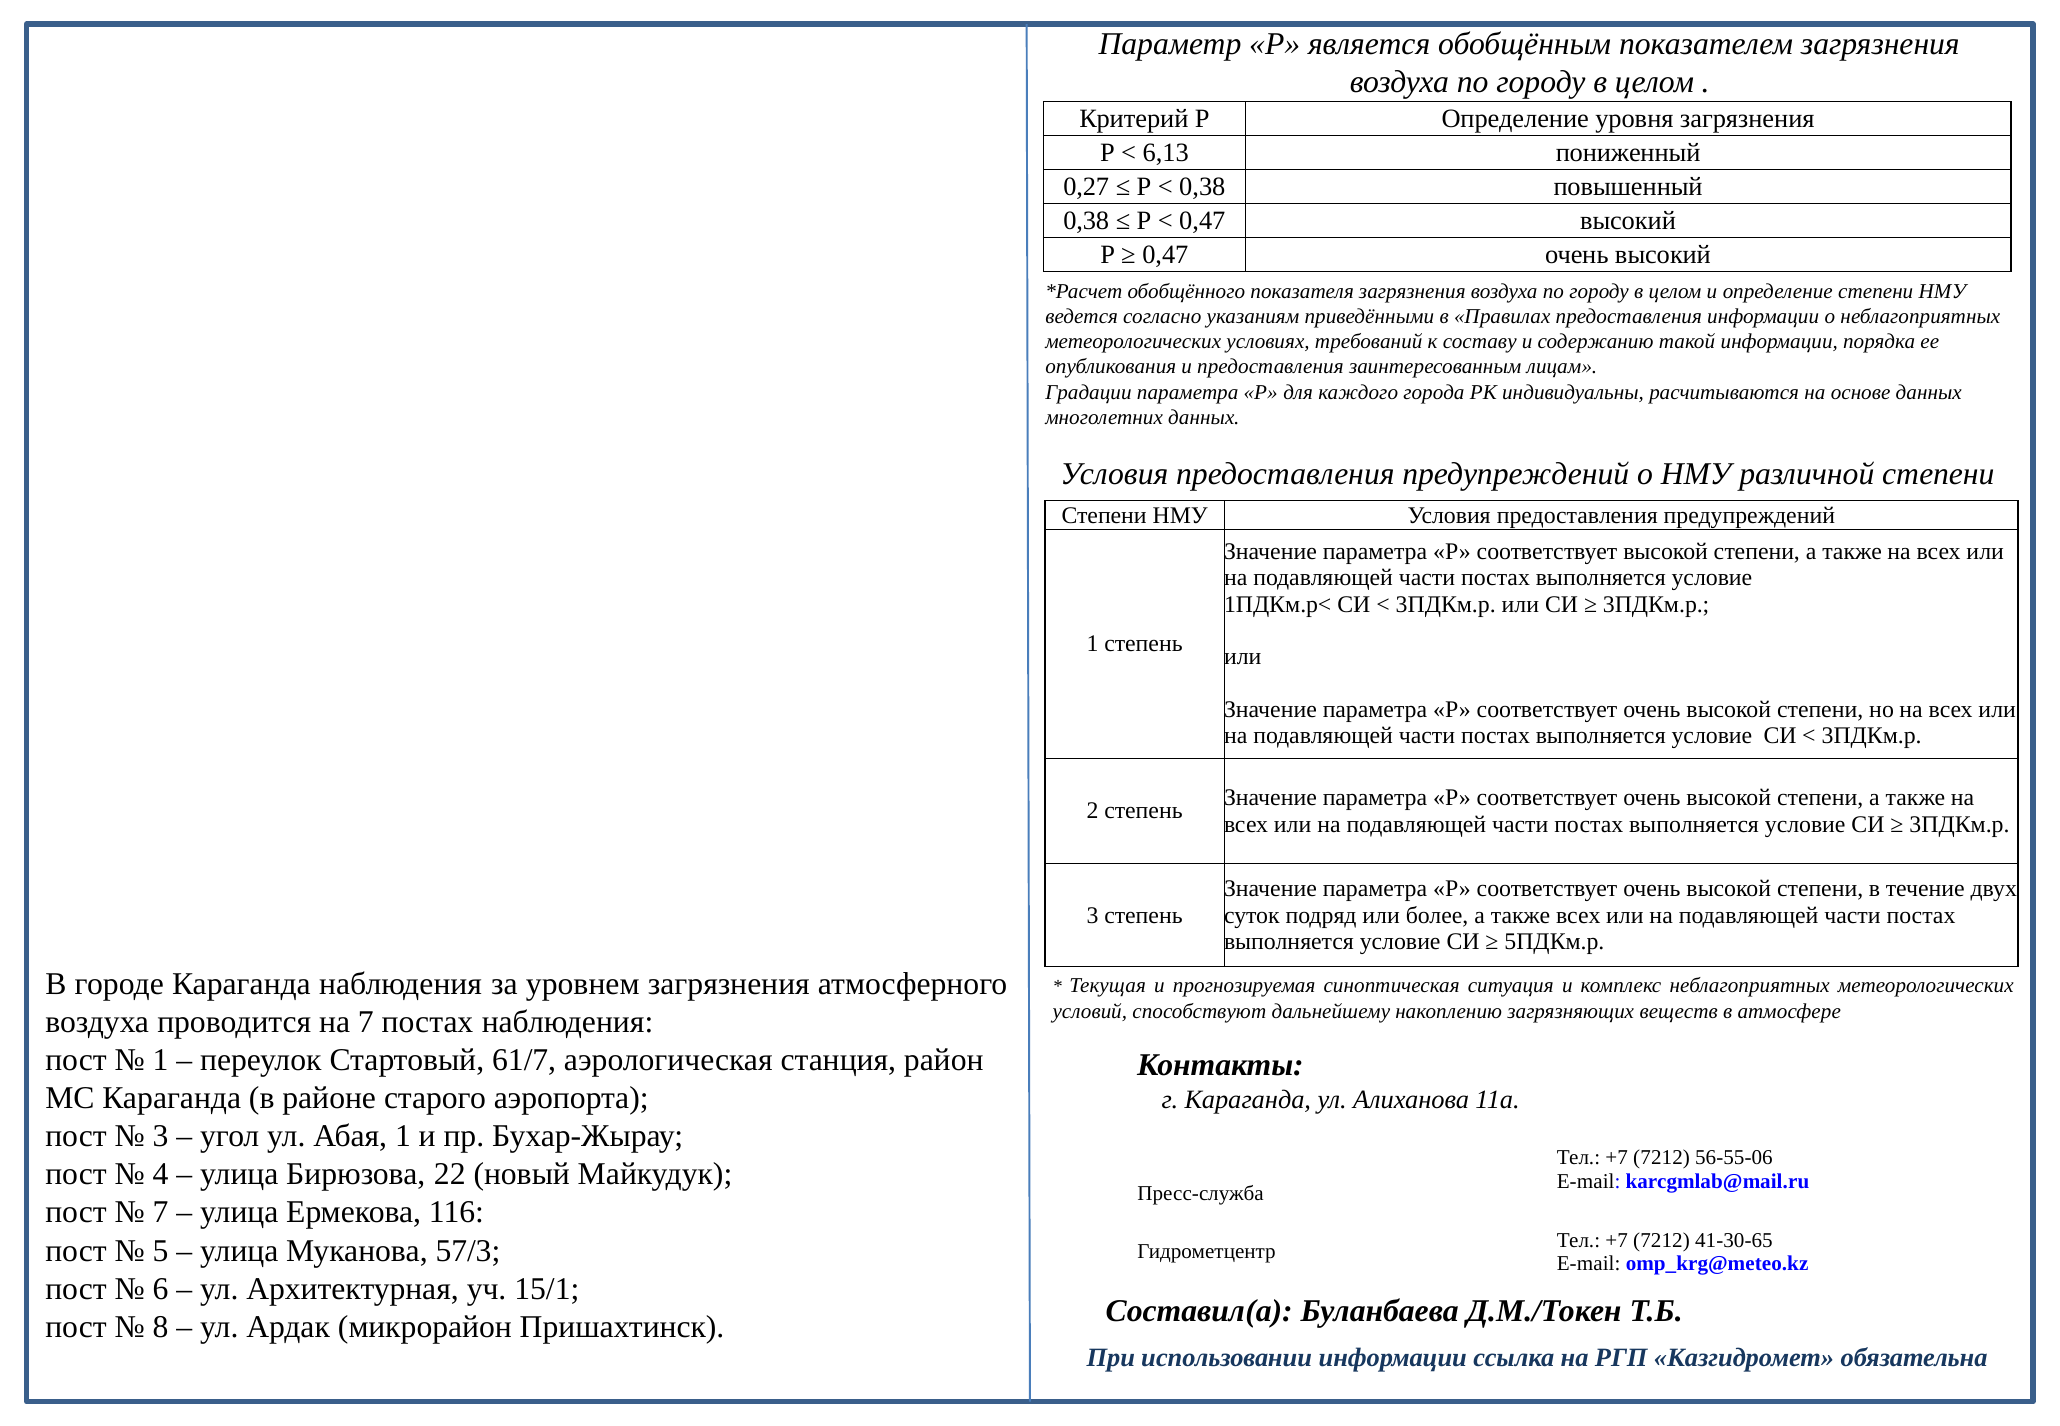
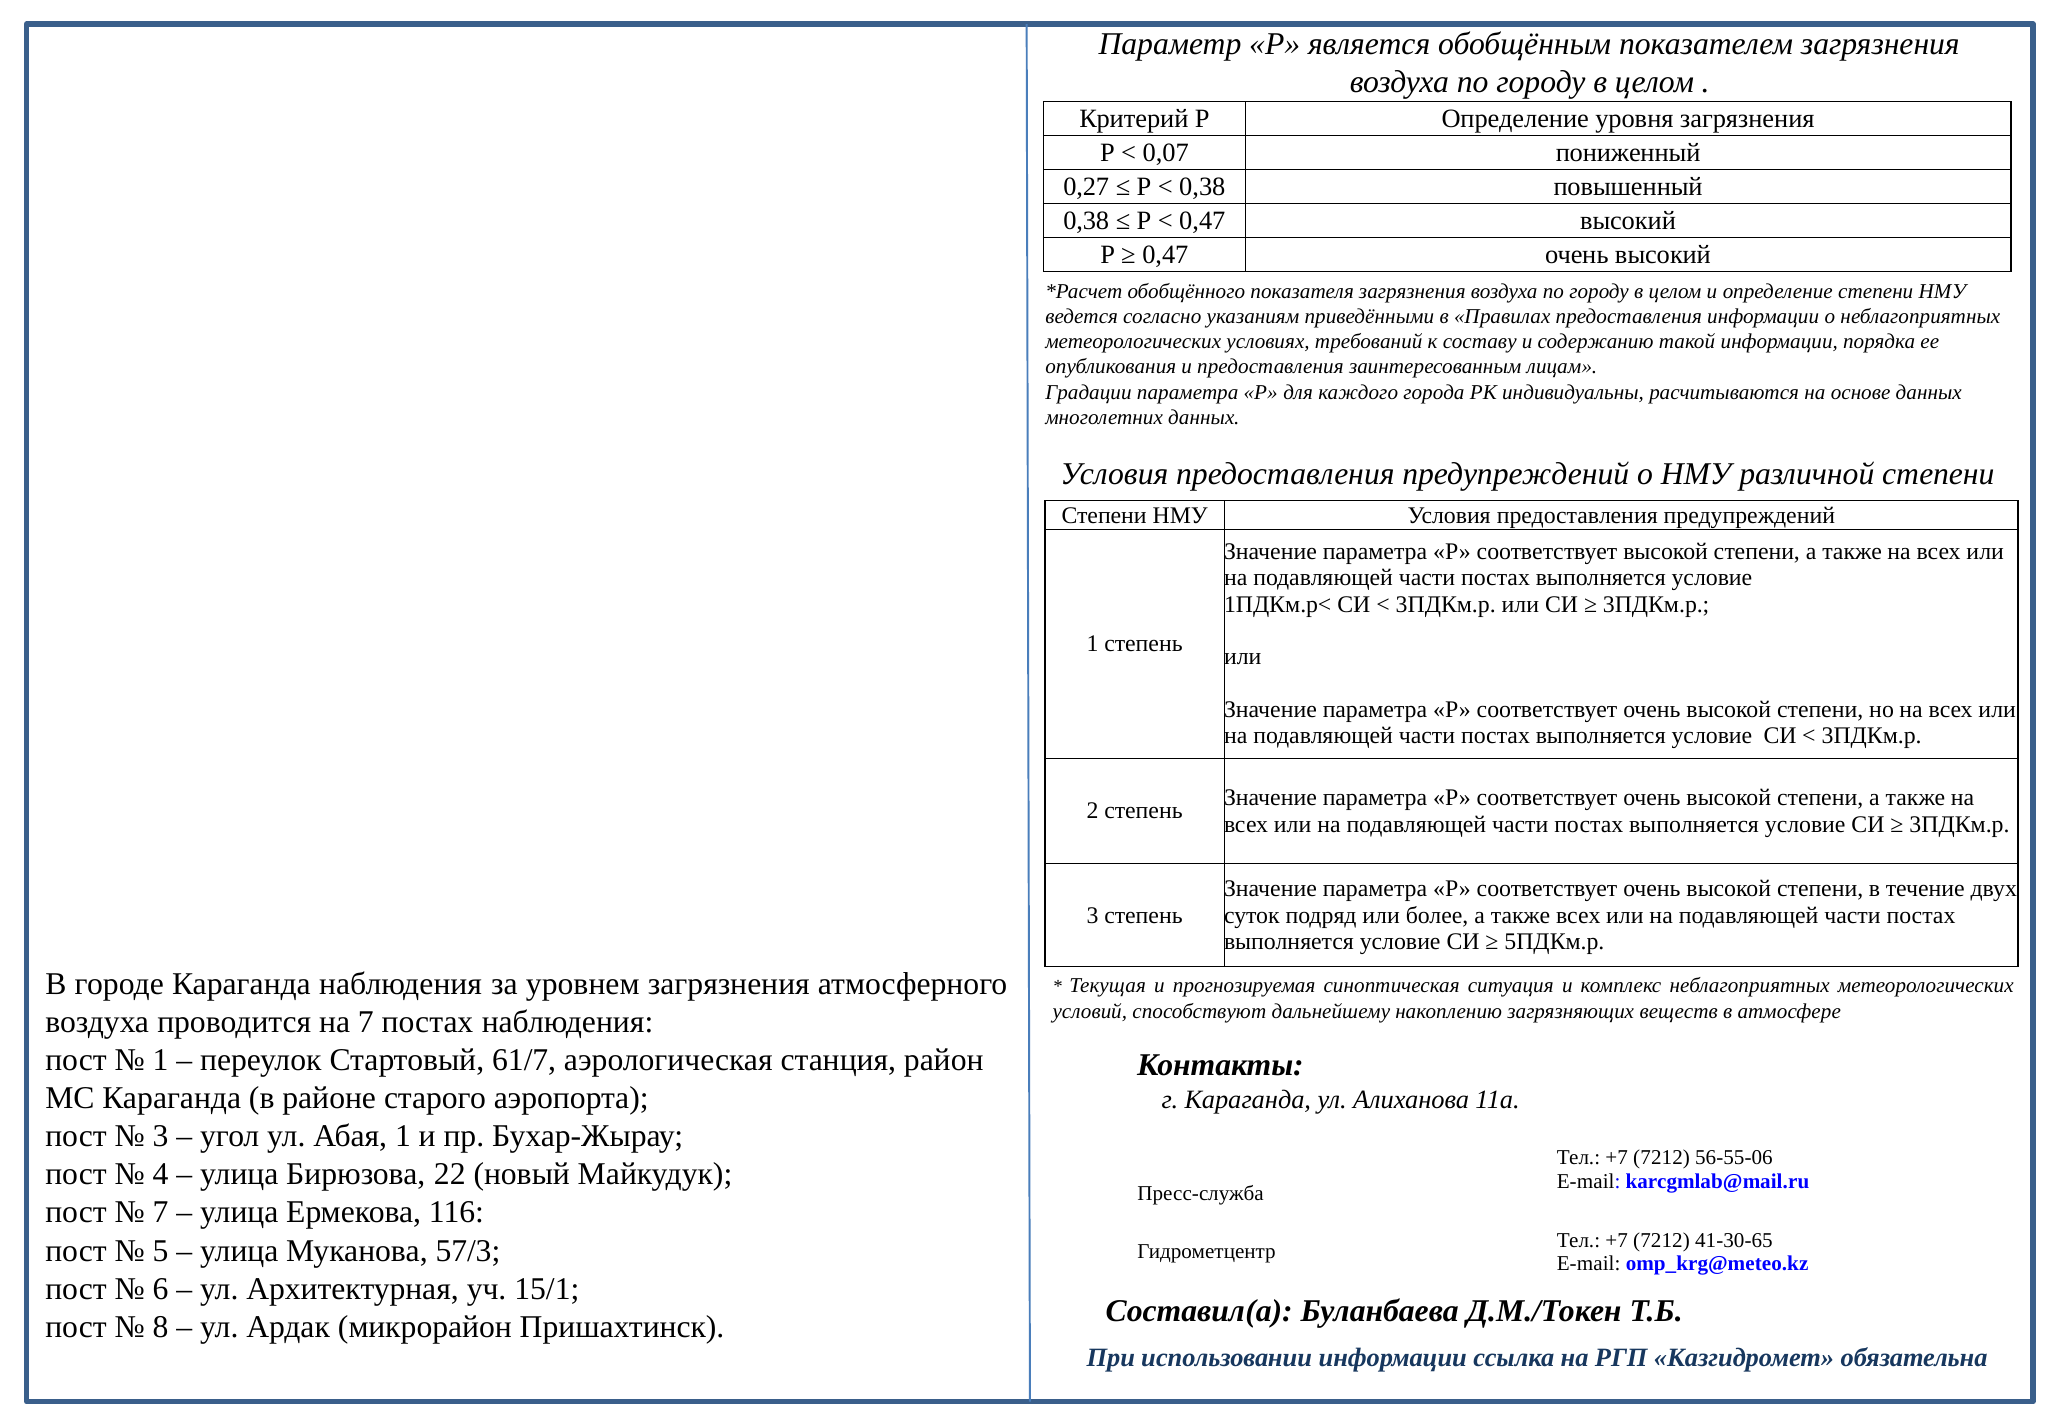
6,13: 6,13 -> 0,07 (1166, 152)
